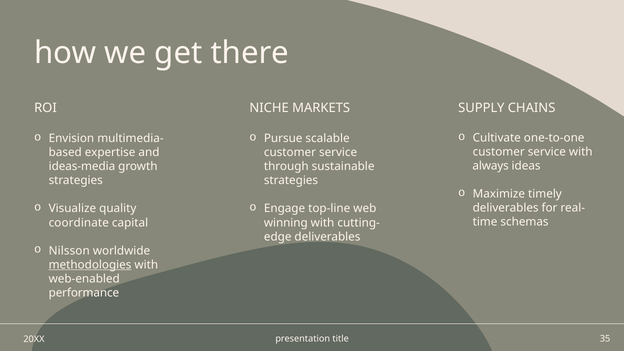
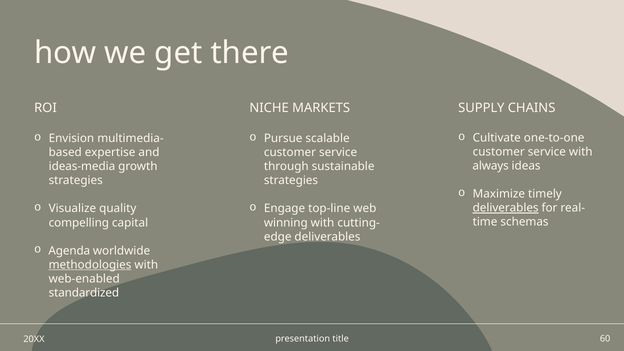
deliverables underline: none -> present (506, 208)
coordinate: coordinate -> compelling (79, 223)
Nilsson: Nilsson -> Agenda (69, 251)
performance: performance -> standardized (84, 293)
35: 35 -> 60 (605, 339)
